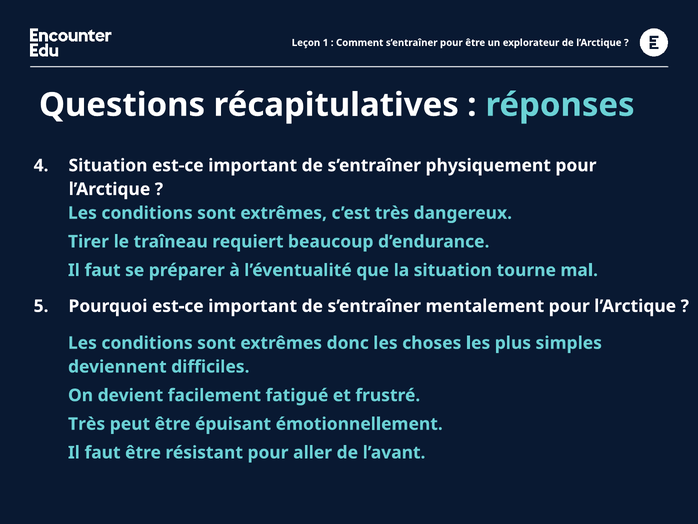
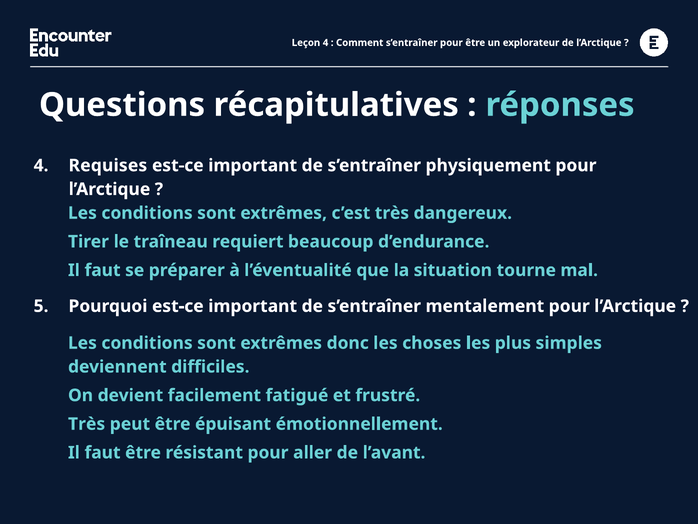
Leçon 1: 1 -> 4 (326, 43)
Situation: Situation -> Requises (108, 165)
